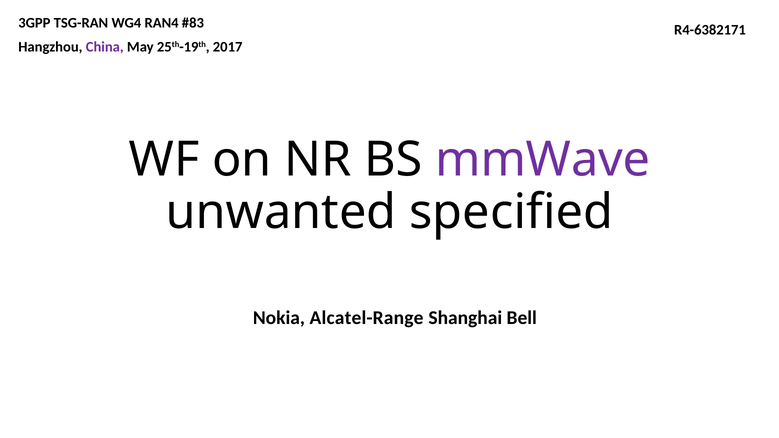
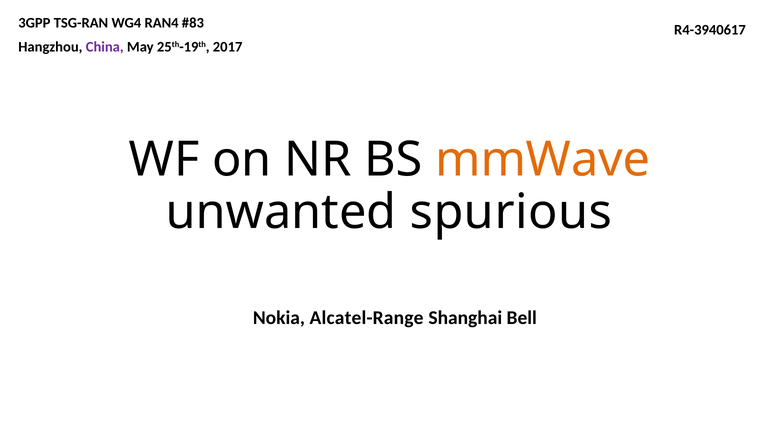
R4-6382171: R4-6382171 -> R4-3940617 (710, 30)
mmWave colour: purple -> orange (543, 160)
specified: specified -> spurious (511, 212)
